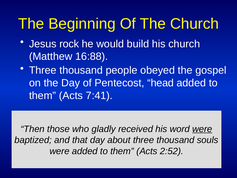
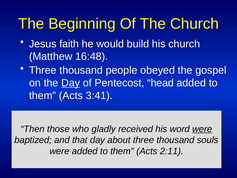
rock: rock -> faith (69, 44)
16:88: 16:88 -> 16:48 (92, 56)
Day underline: none -> present (71, 83)
7:41: 7:41 -> 3:41 (99, 95)
2:52: 2:52 -> 2:11 (172, 151)
